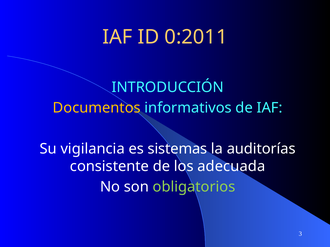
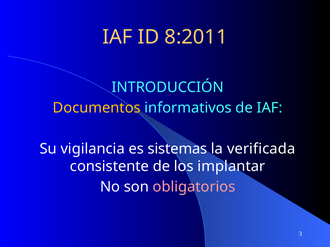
0:2011: 0:2011 -> 8:2011 (196, 37)
auditorías: auditorías -> verificada (261, 149)
adecuada: adecuada -> implantar (231, 167)
obligatorios colour: light green -> pink (194, 187)
